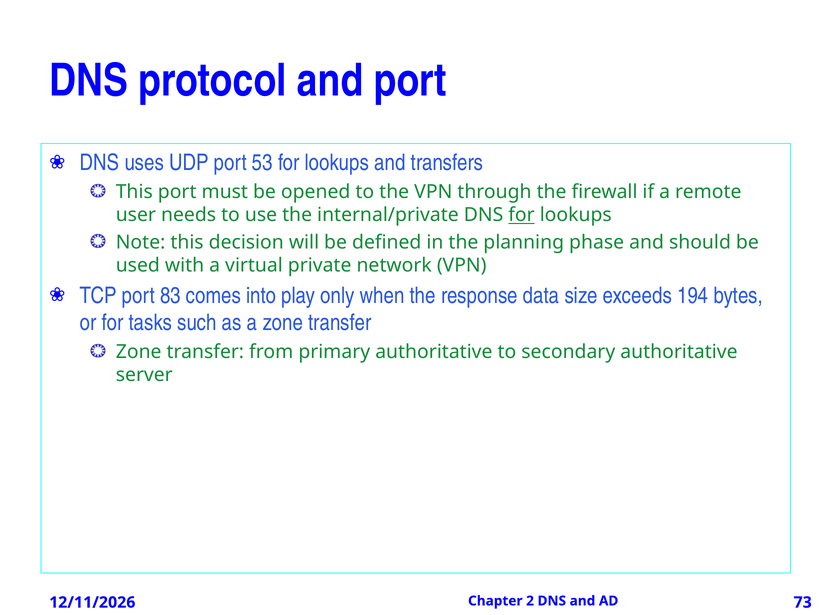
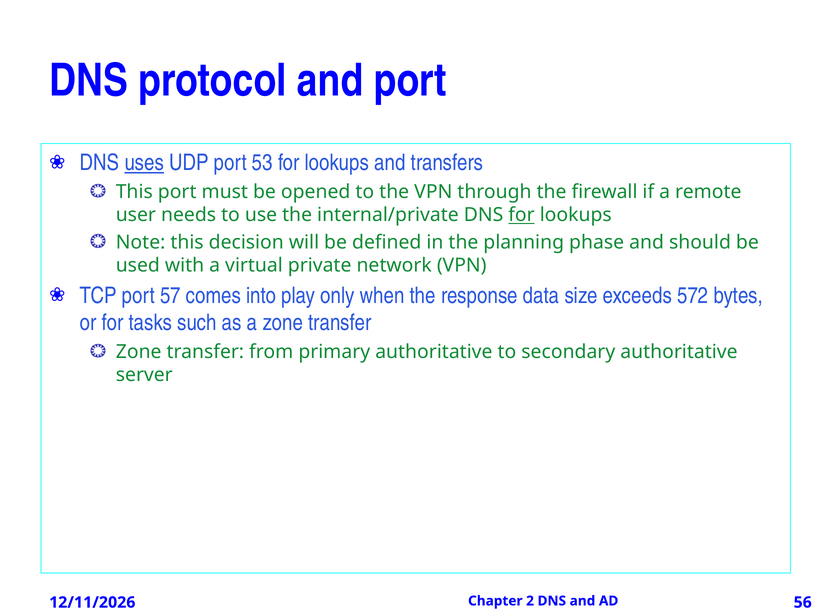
uses underline: none -> present (144, 163)
83: 83 -> 57 (170, 295)
194: 194 -> 572 (693, 295)
73: 73 -> 56 (803, 602)
